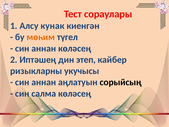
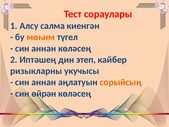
кунак: кунак -> салма (53, 26)
сорыйсың colour: black -> orange (121, 82)
салма: салма -> өйрән (44, 93)
